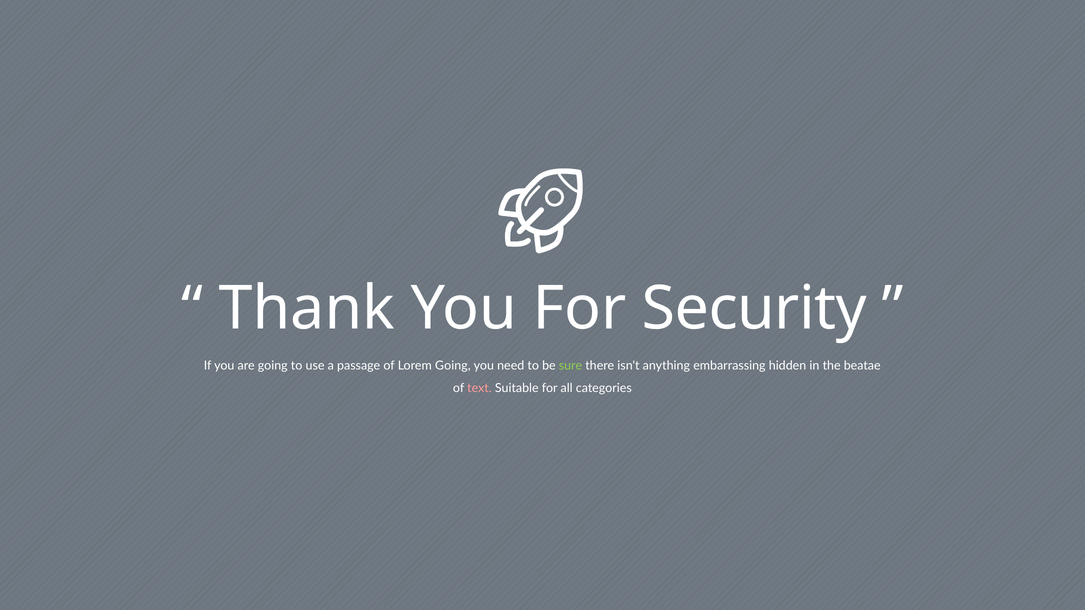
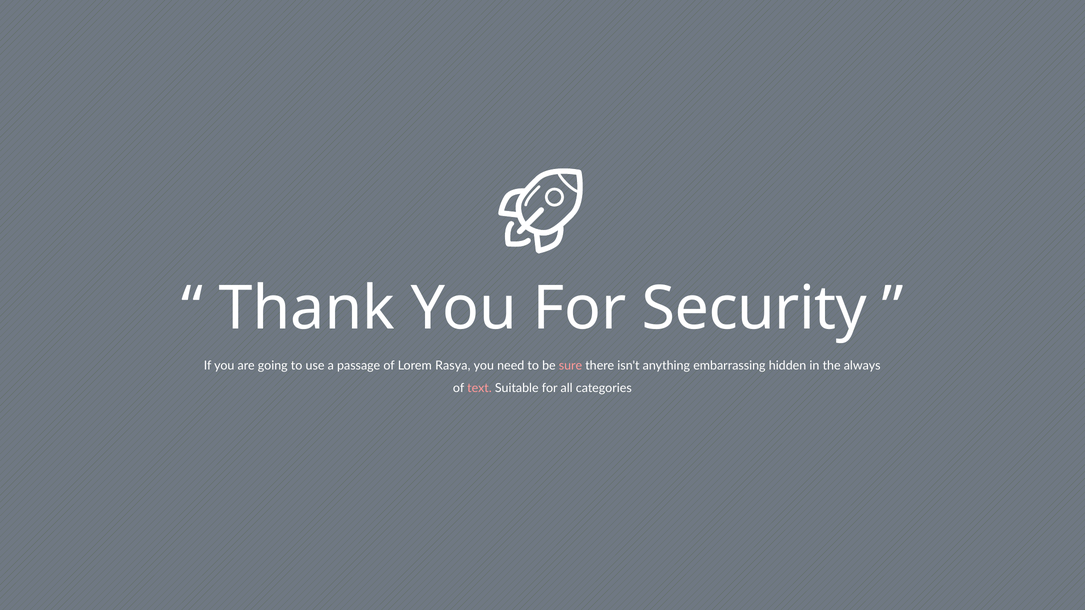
Lorem Going: Going -> Rasya (453, 366)
sure colour: light green -> pink (570, 366)
beatae: beatae -> always (862, 366)
